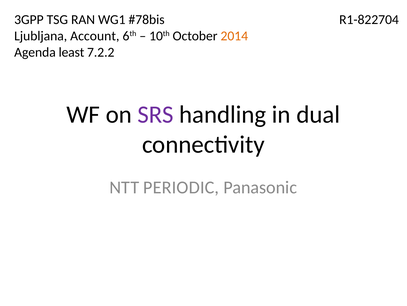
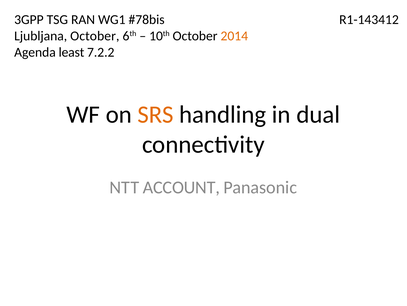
R1-822704: R1-822704 -> R1-143412 (369, 19)
Ljubljana Account: Account -> October (95, 36)
SRS colour: purple -> orange (156, 114)
PERIODIC: PERIODIC -> ACCOUNT (181, 187)
